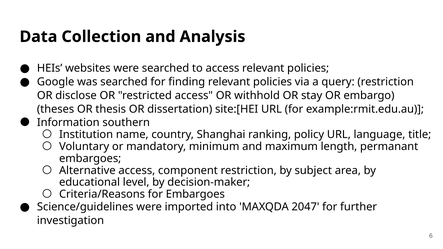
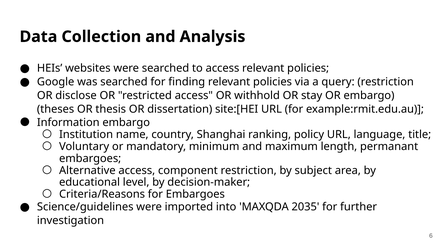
Information southern: southern -> embargo (126, 123)
2047: 2047 -> 2035 (305, 207)
